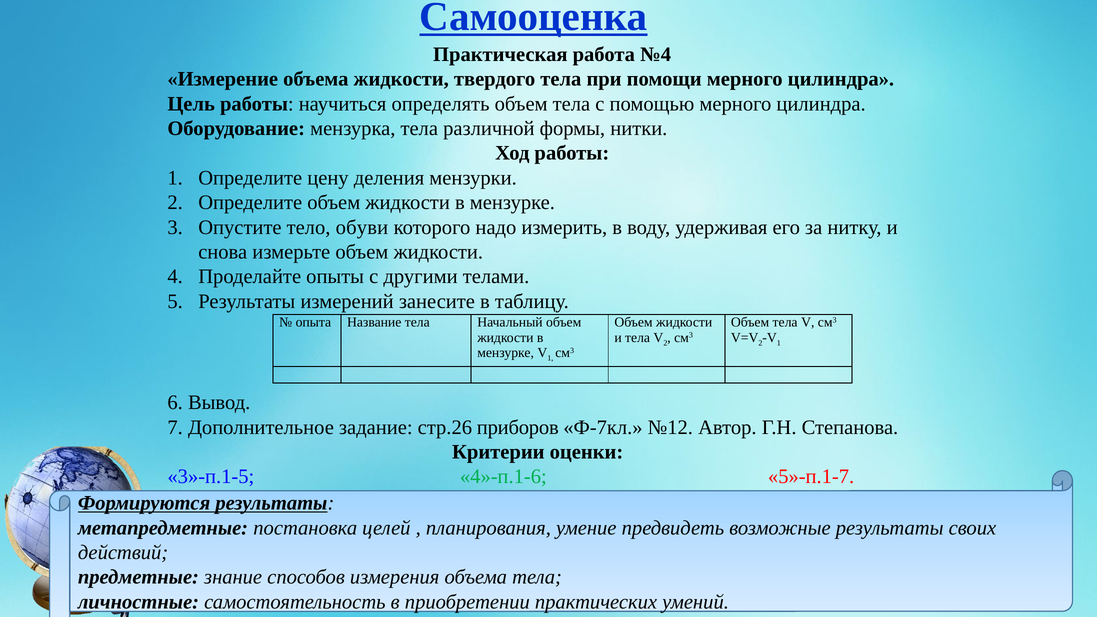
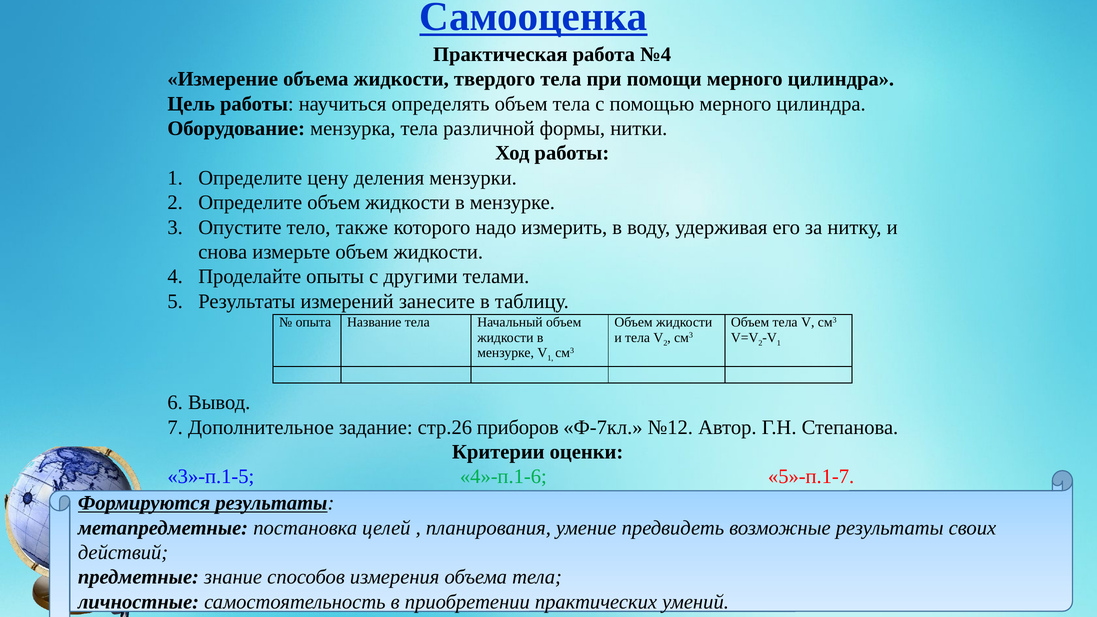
обуви: обуви -> также (362, 227)
